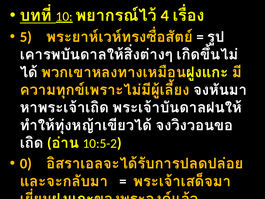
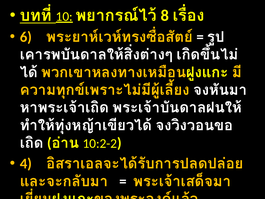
4: 4 -> 8 (165, 16)
5: 5 -> 6 (26, 37)
10:5-2: 10:5-2 -> 10:2-2 (100, 143)
0: 0 -> 4 (26, 164)
